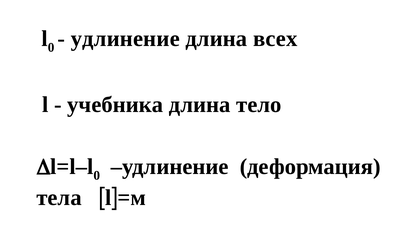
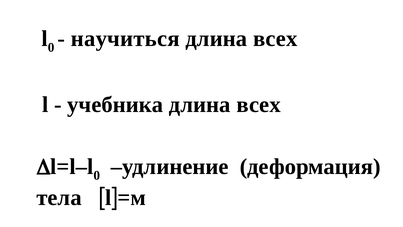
удлинение: удлинение -> научиться (125, 39)
тело: тело -> всех (259, 104)
